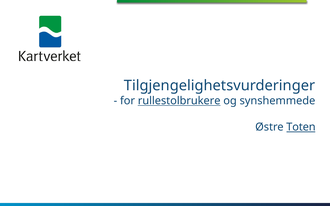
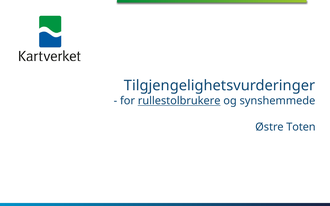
Toten underline: present -> none (301, 127)
